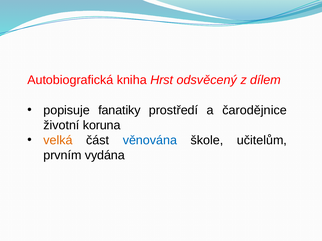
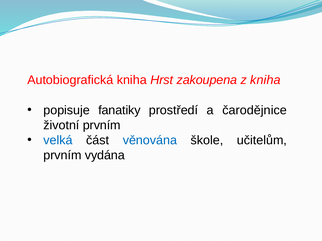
odsvěcený: odsvěcený -> zakoupena (207, 80)
z dílem: dílem -> kniha (265, 80)
životní koruna: koruna -> prvním (102, 125)
velká colour: orange -> blue (58, 140)
